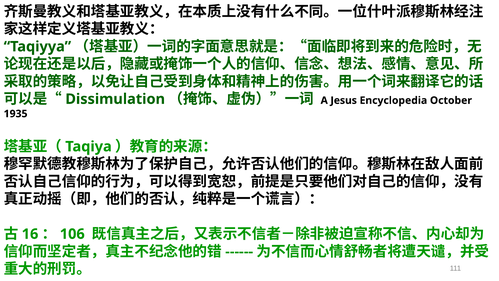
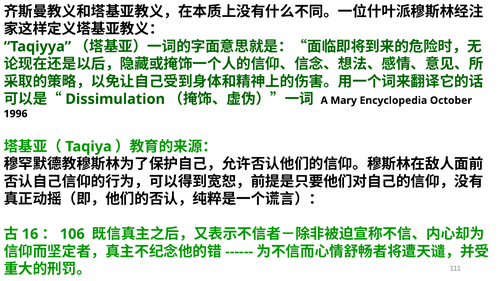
Jesus: Jesus -> Mary (344, 100)
1935: 1935 -> 1996 (16, 114)
